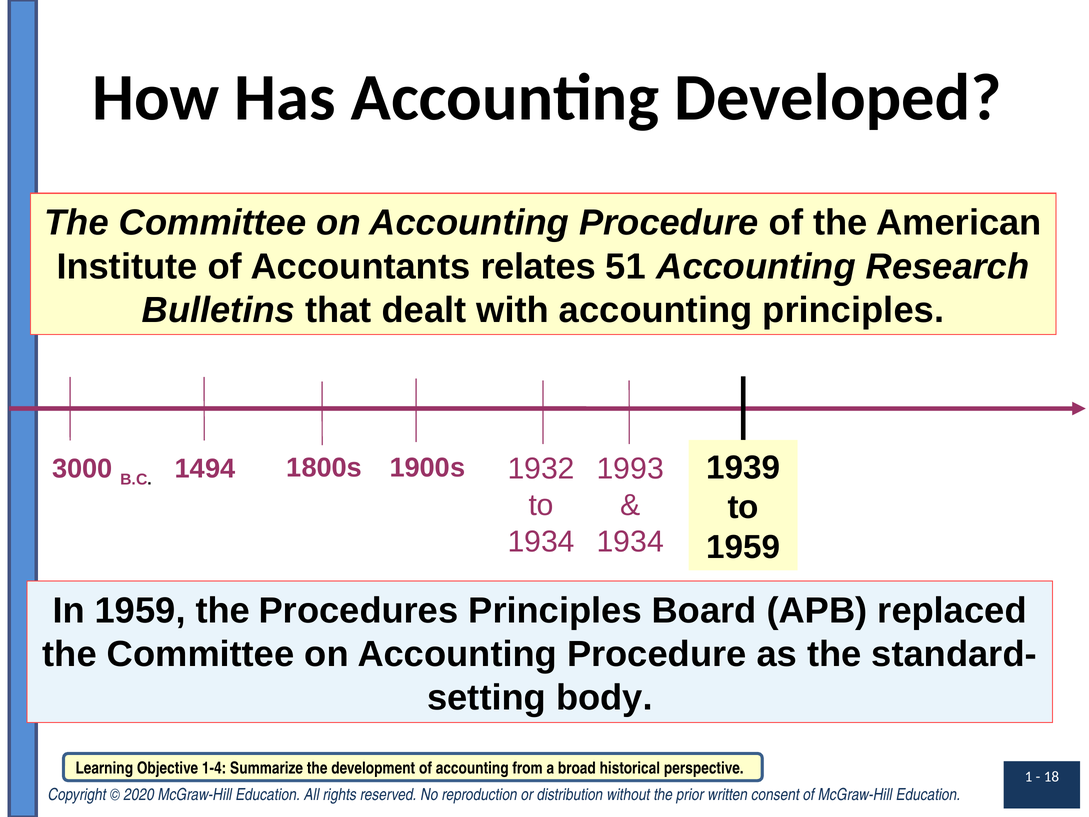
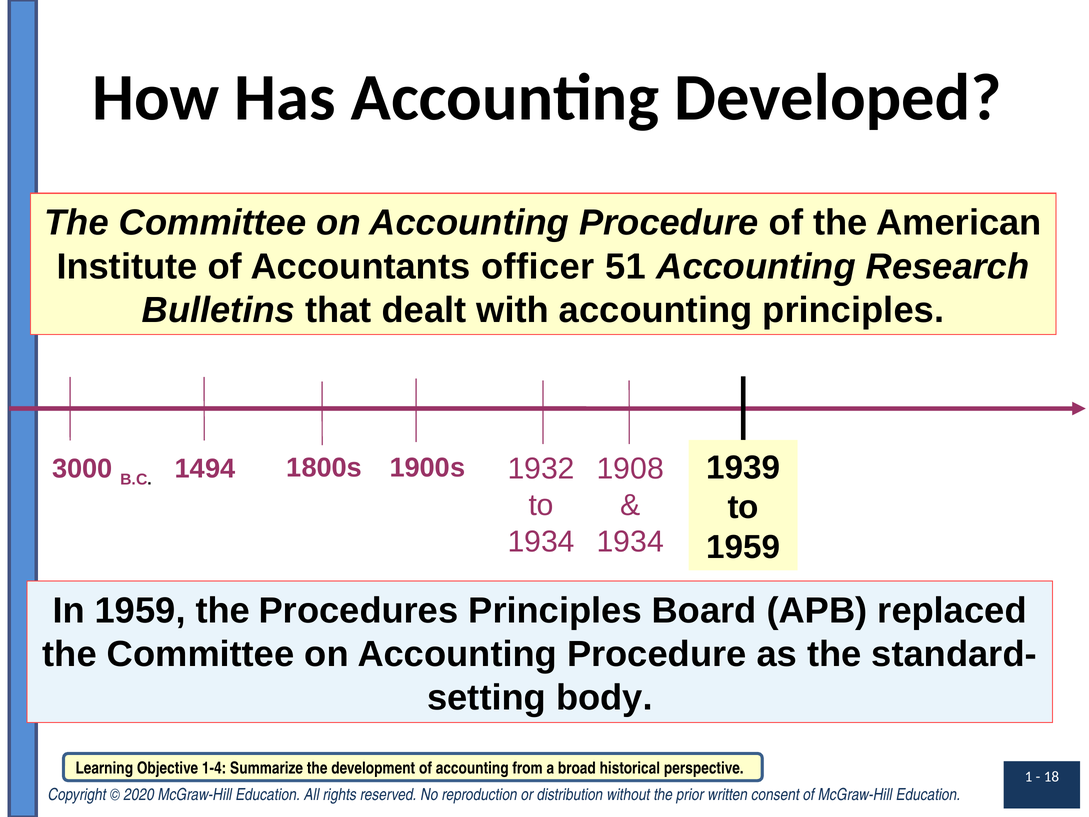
relates: relates -> officer (538, 266)
1993: 1993 -> 1908 (630, 469)
